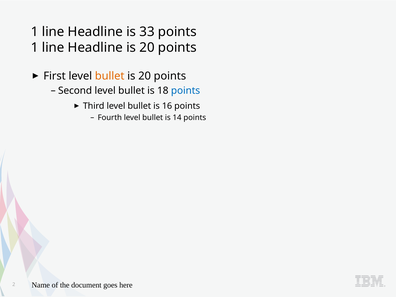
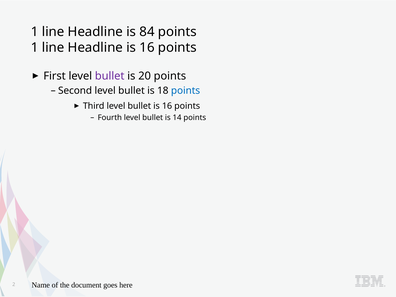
33: 33 -> 84 (147, 32)
Headline is 20: 20 -> 16 (147, 48)
bullet colour: orange -> purple (110, 76)
